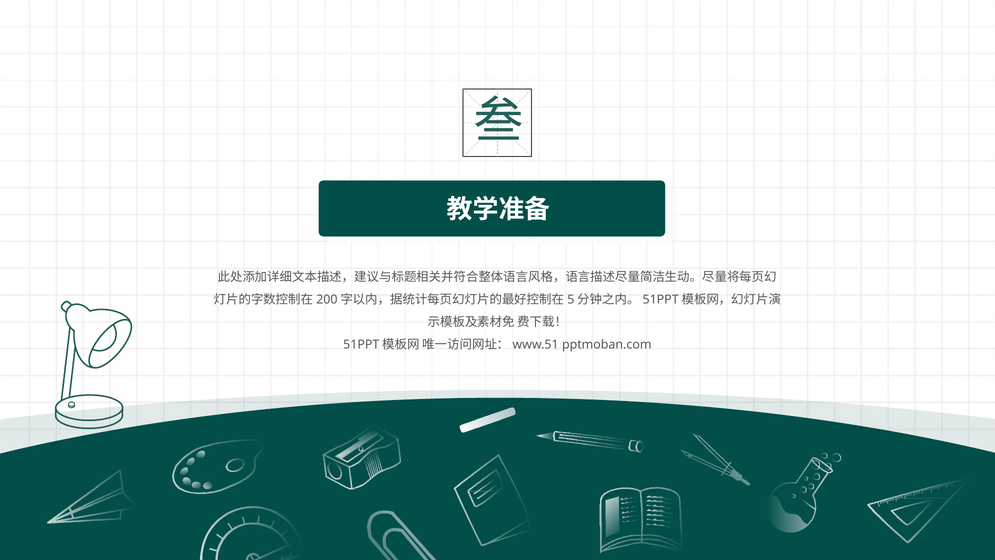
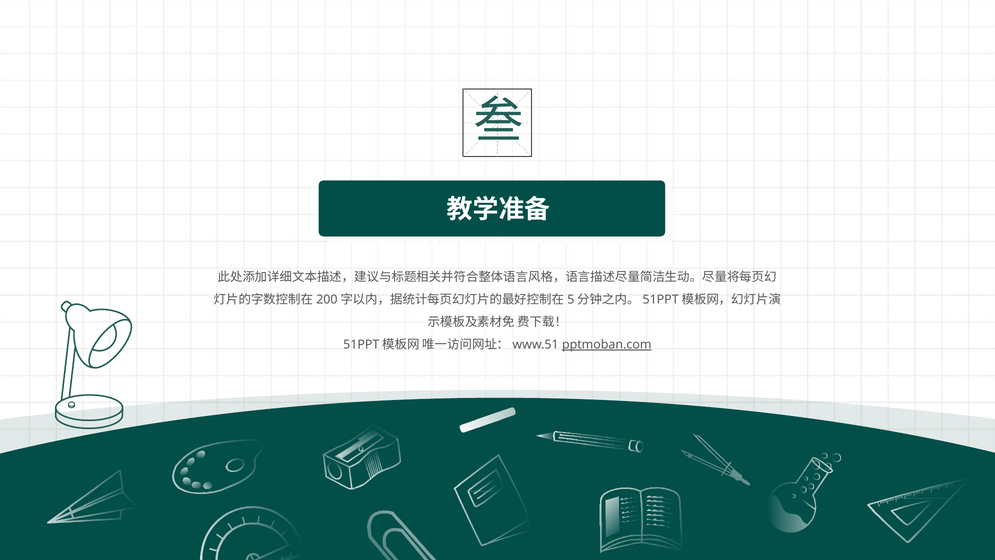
pptmoban.com underline: none -> present (607, 344)
